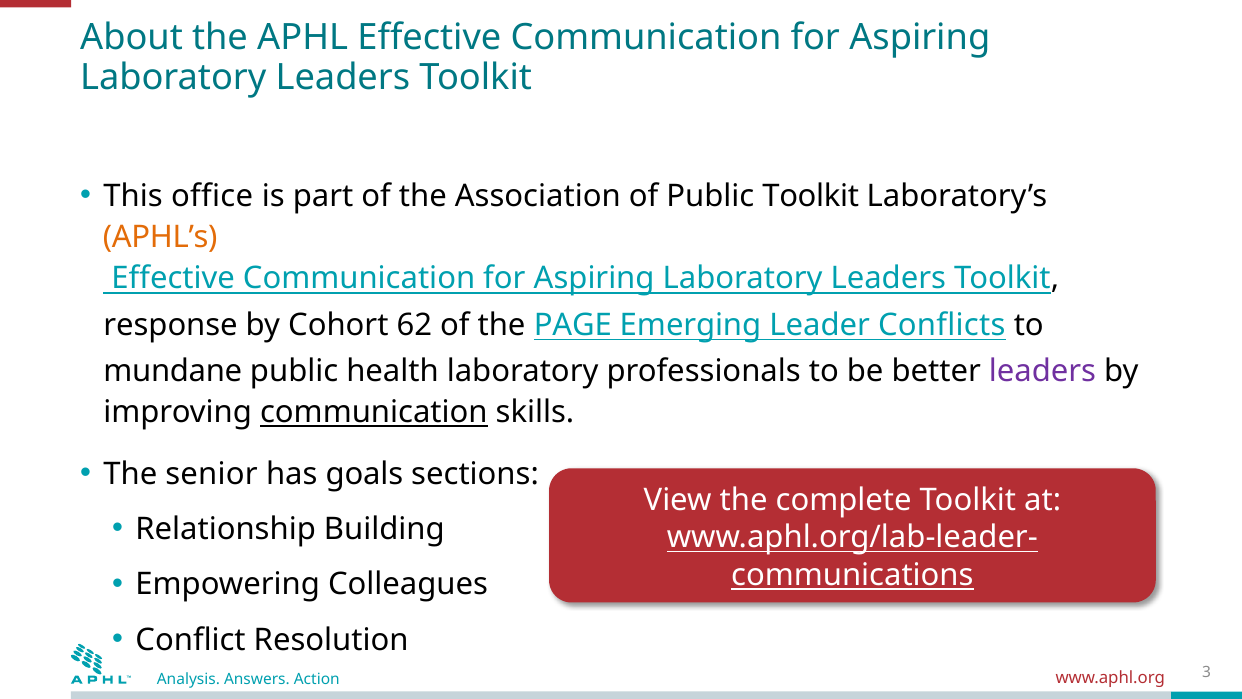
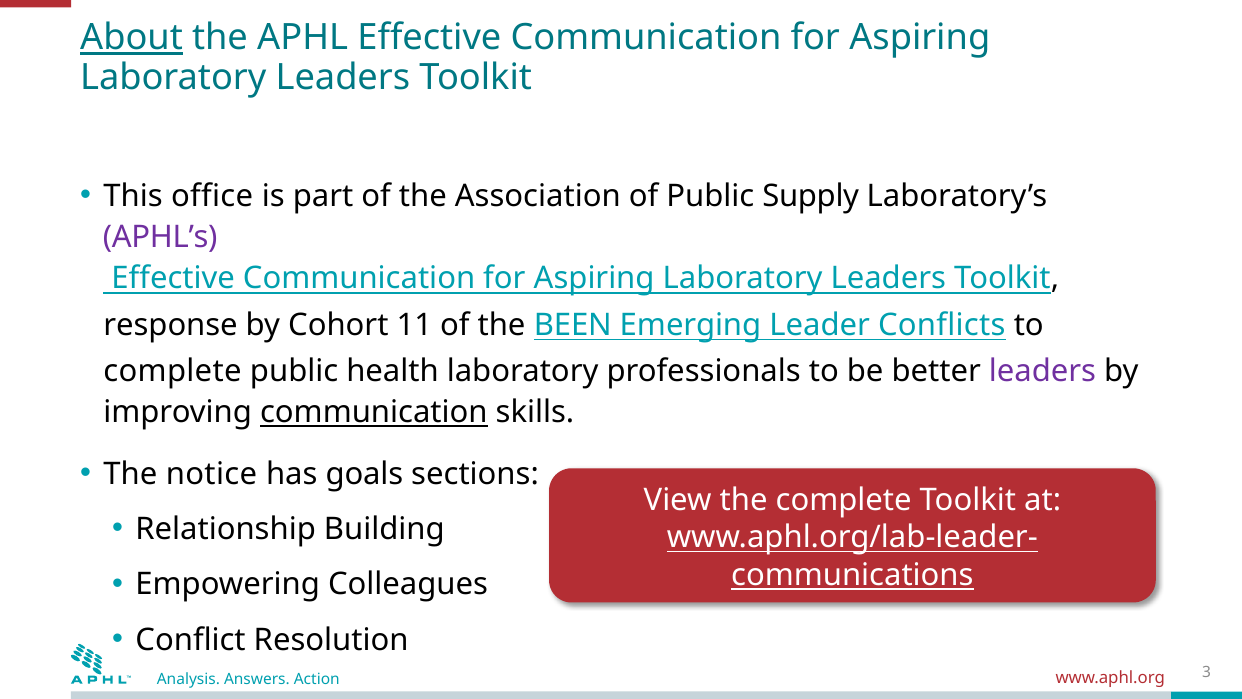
About underline: none -> present (131, 38)
Public Toolkit: Toolkit -> Supply (811, 196)
APHL’s colour: orange -> purple (160, 237)
62: 62 -> 11 (414, 325)
PAGE: PAGE -> BEEN (573, 325)
mundane: mundane -> complete (172, 371)
senior: senior -> notice (211, 474)
